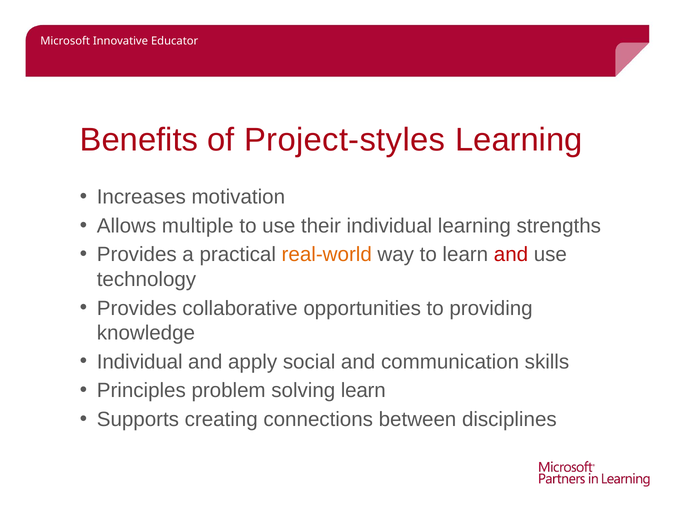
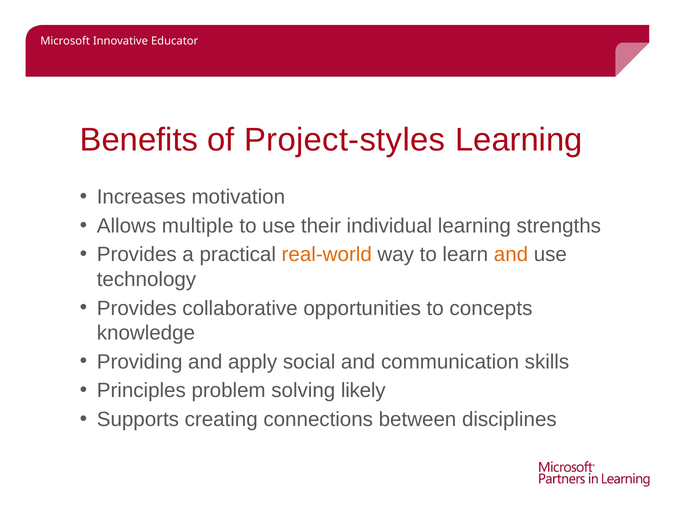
and colour: red -> orange (511, 254)
providing: providing -> concepts (491, 308)
Individual: Individual -> Providing (140, 361)
solving learn: learn -> likely (363, 390)
